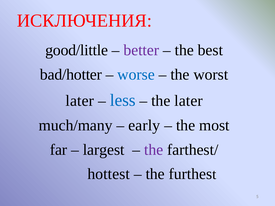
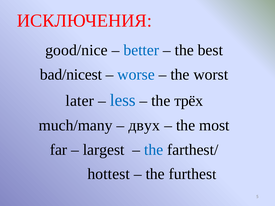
good/little: good/little -> good/nice (76, 50)
better colour: purple -> blue (141, 50)
bad/hotter: bad/hotter -> bad/nicest (71, 75)
the later: later -> трёх (189, 101)
early: early -> двух (144, 126)
the colour: purple -> blue (154, 150)
